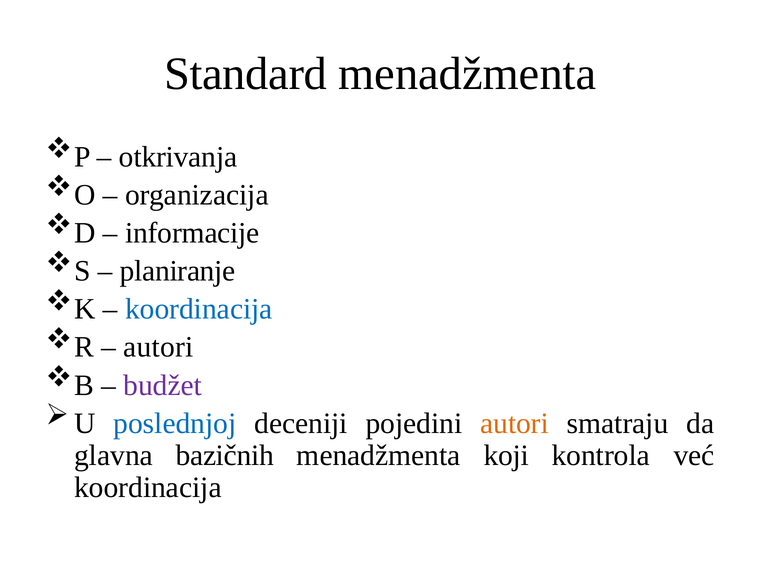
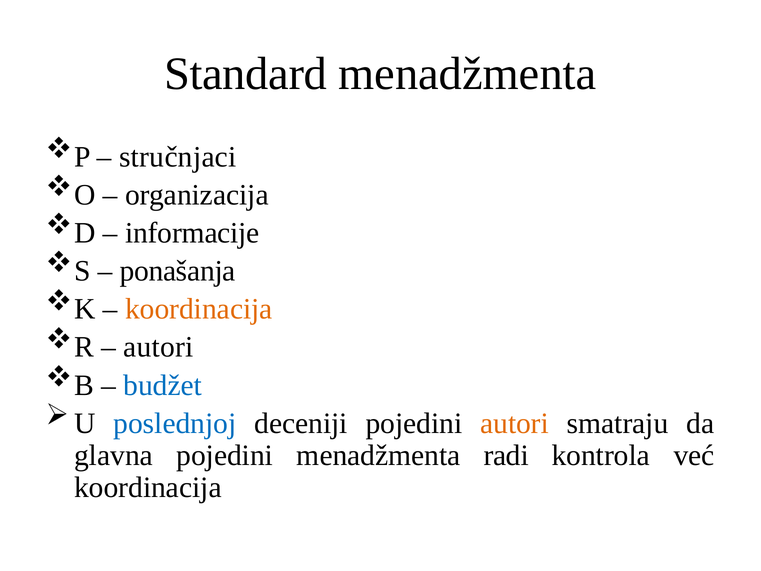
otkrivanja: otkrivanja -> stručnjaci (178, 157)
planiranje: planiranje -> ponašanja (178, 271)
koordinacija colour: blue -> orange (199, 309)
budžet colour: purple -> blue (163, 385)
glavna bazičnih: bazičnih -> pojedini (225, 455)
koji: koji -> radi (506, 455)
